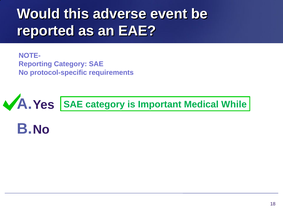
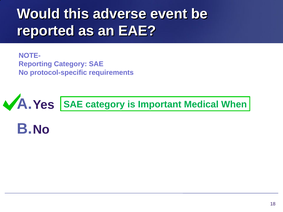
While: While -> When (234, 104)
